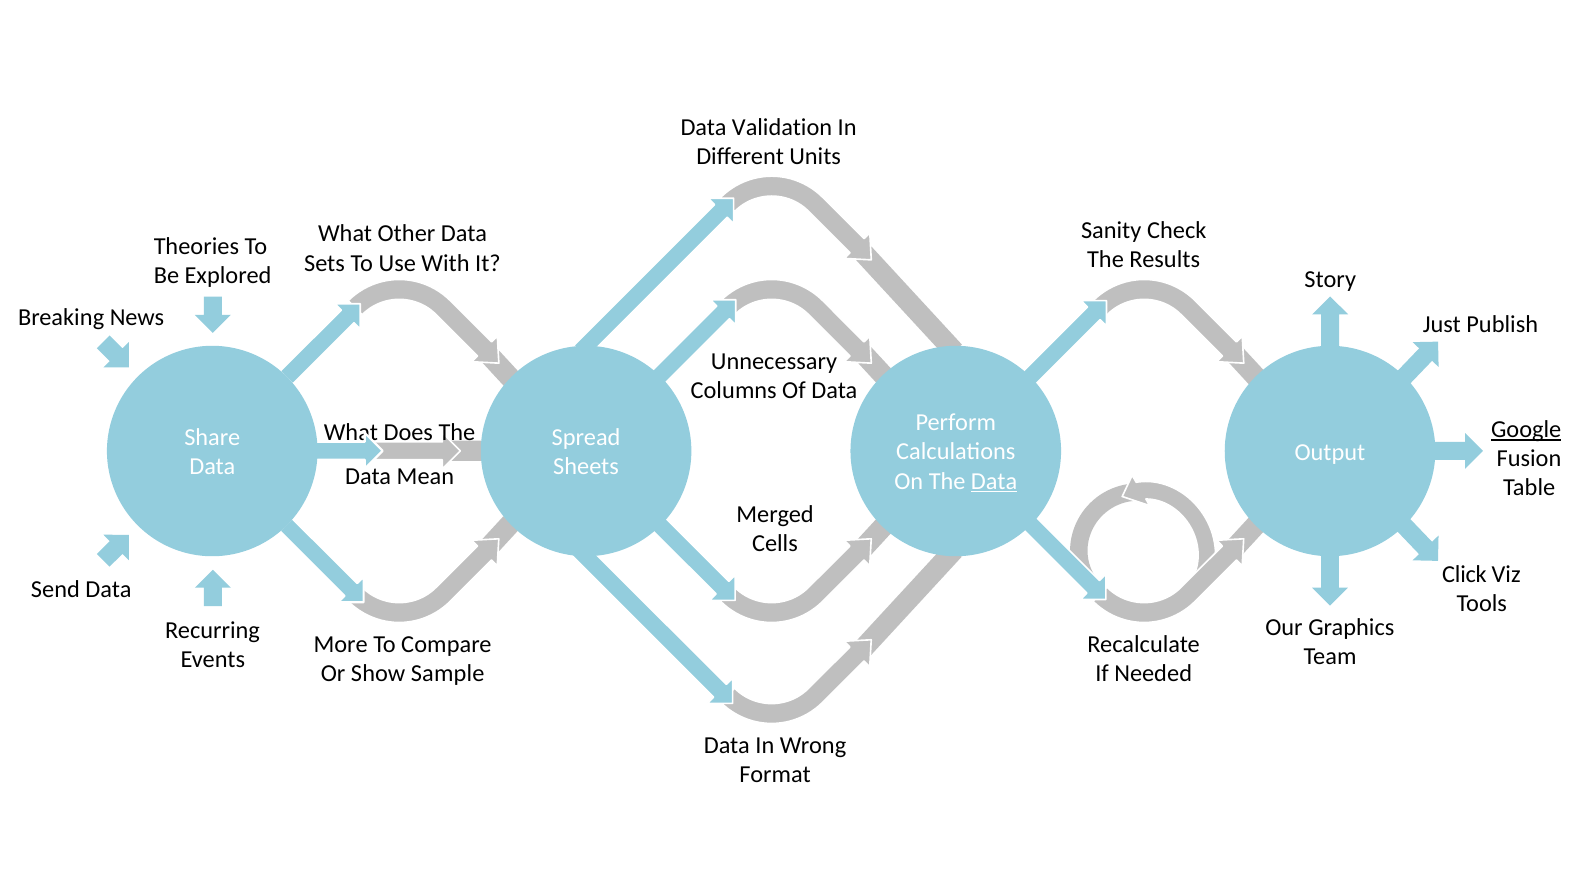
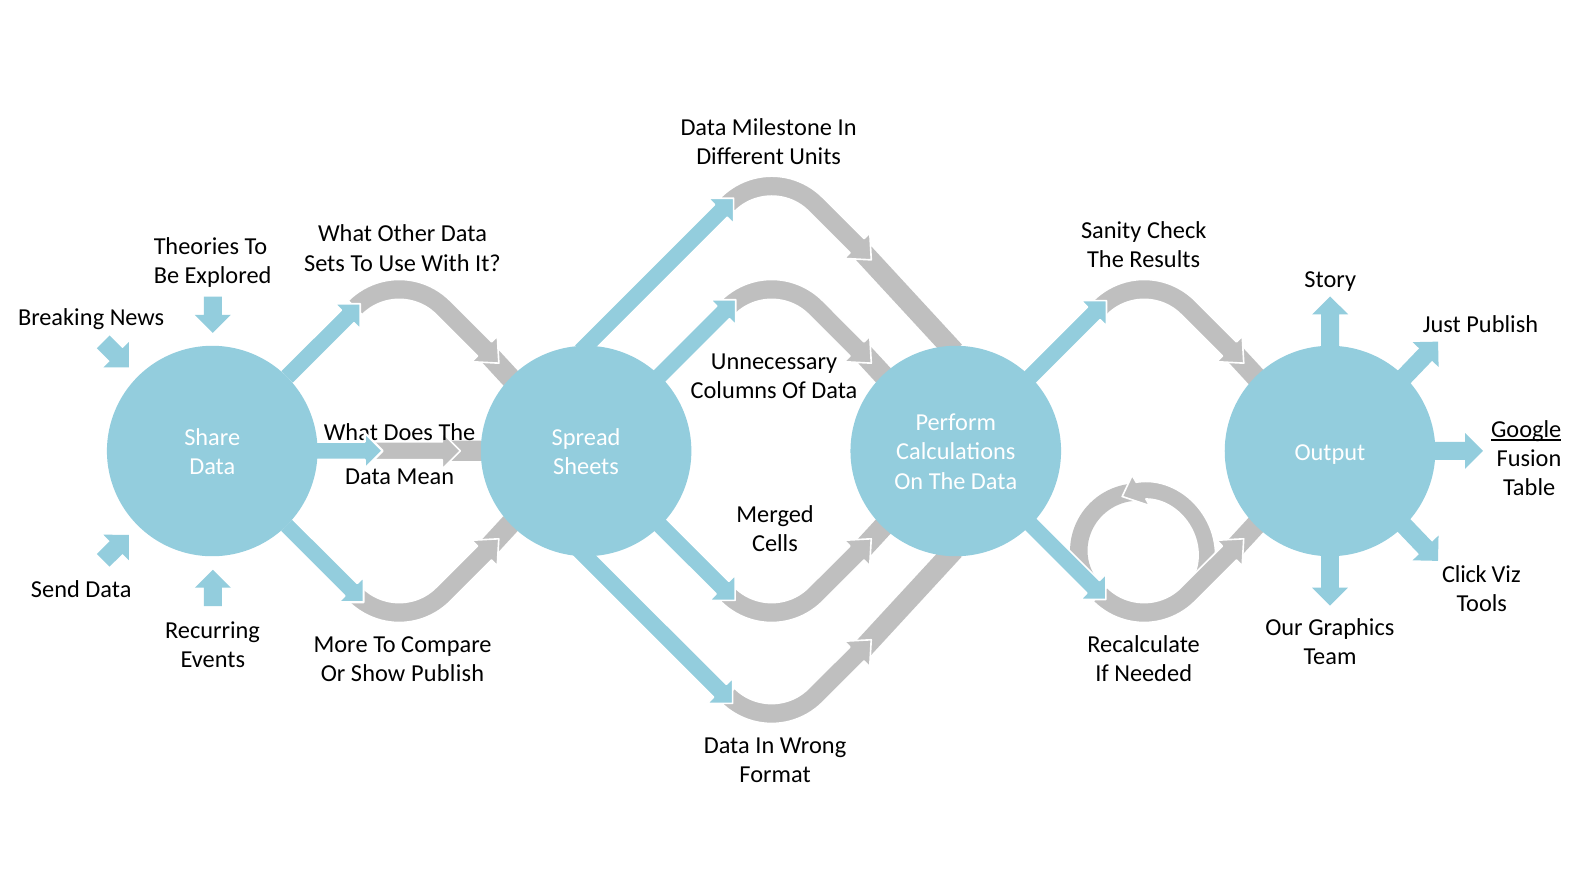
Validation: Validation -> Milestone (782, 127)
Data underline: present -> none (994, 481)
Show Sample: Sample -> Publish (448, 674)
